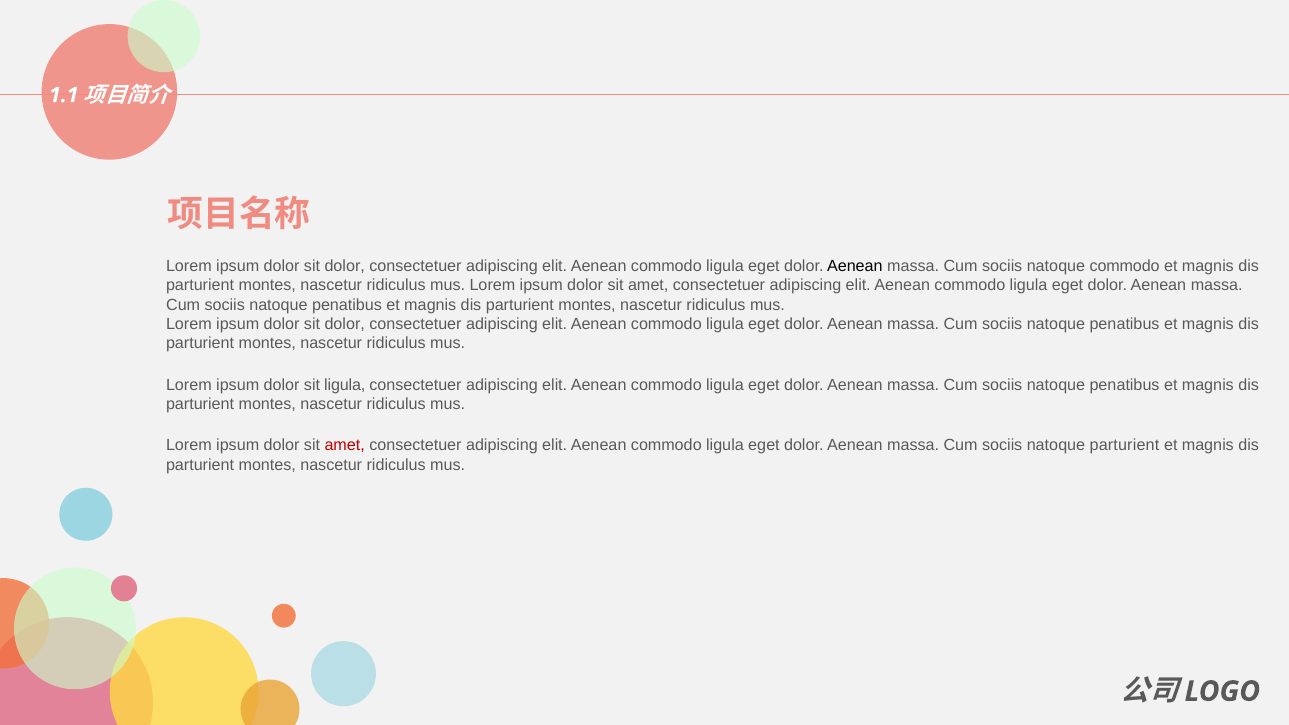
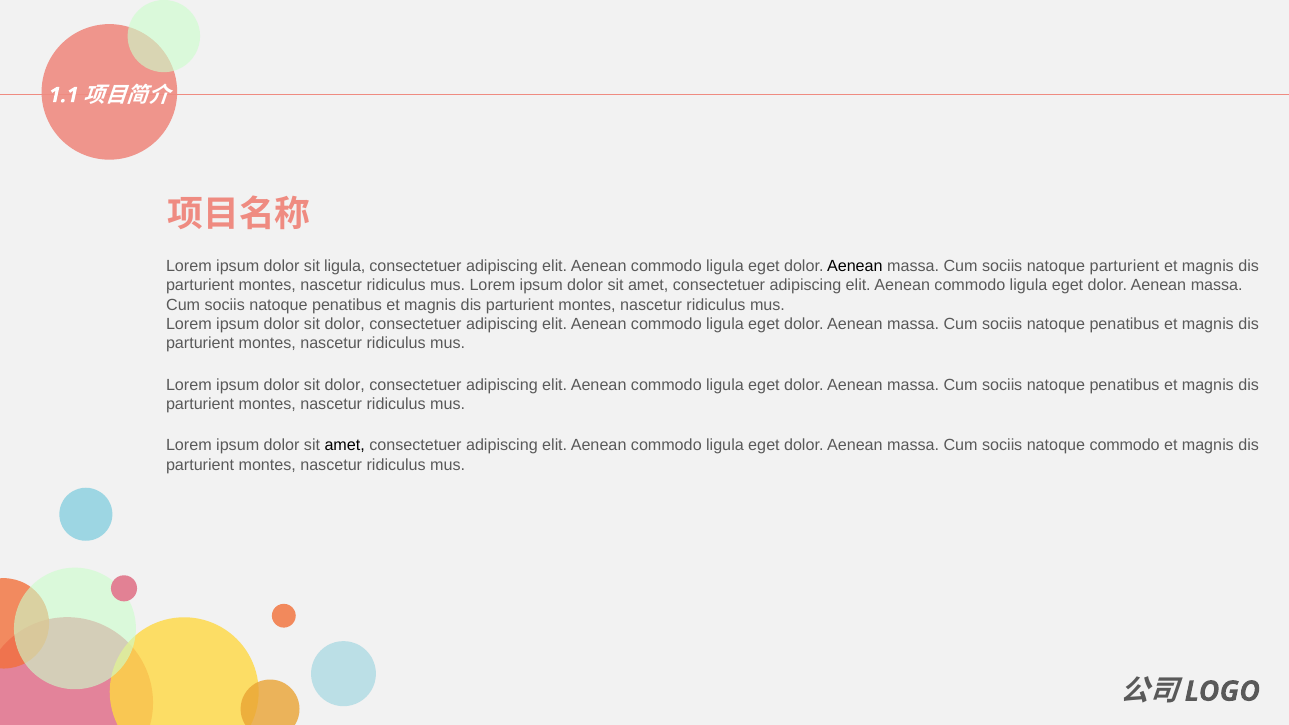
dolor: dolor -> ligula (345, 266)
natoque commodo: commodo -> parturient (1124, 266)
ligula: ligula -> dolor (345, 385)
amet colour: red -> black (345, 446)
natoque parturient: parturient -> commodo (1125, 446)
